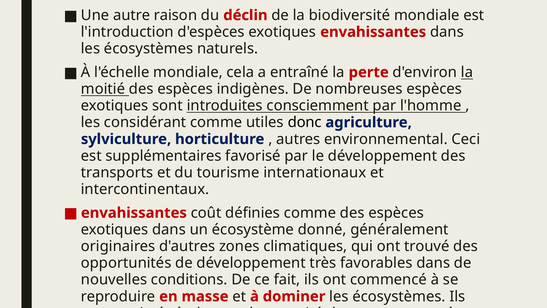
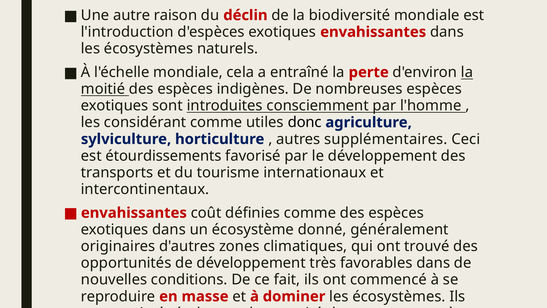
environnemental: environnemental -> supplémentaires (386, 139)
supplémentaires: supplémentaires -> étourdissements (164, 156)
